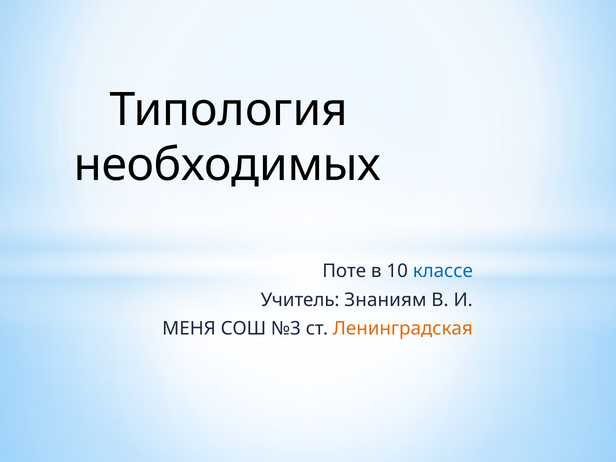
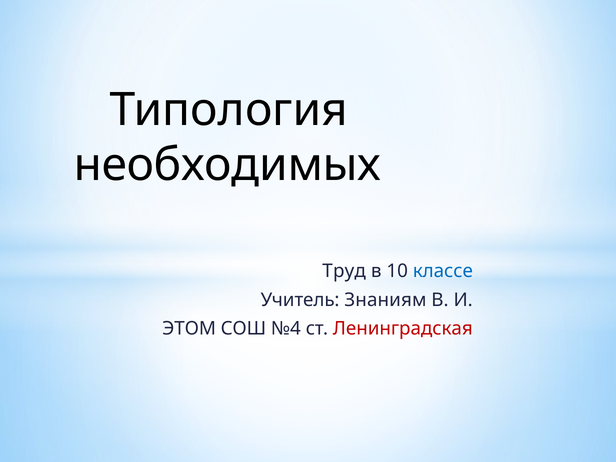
Поте: Поте -> Труд (344, 271)
МЕНЯ: МЕНЯ -> ЭТОМ (189, 329)
№3: №3 -> №4 (286, 329)
Ленинградская colour: orange -> red (403, 329)
